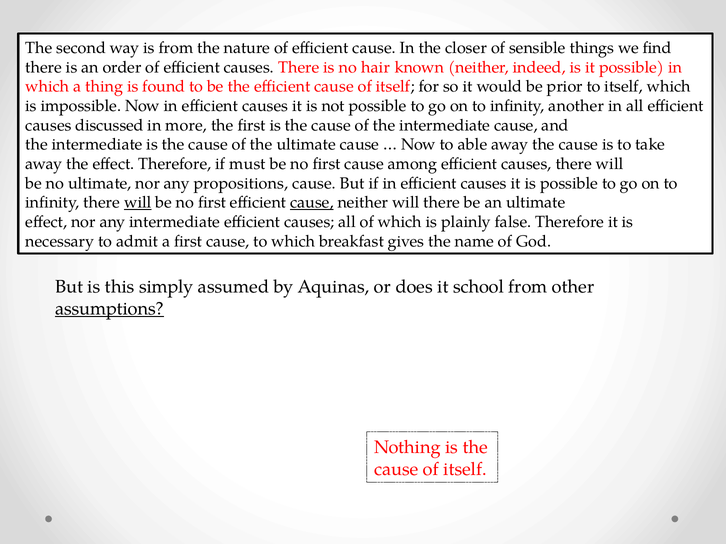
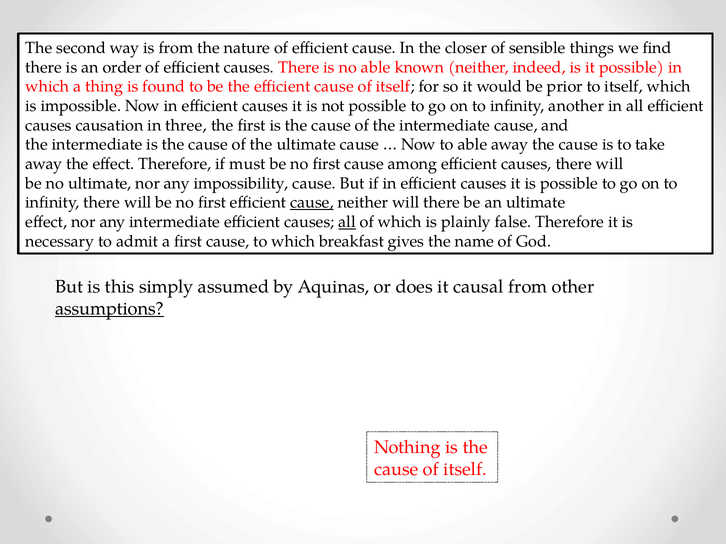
no hair: hair -> able (376, 67)
discussed: discussed -> causation (109, 125)
more: more -> three (186, 125)
propositions: propositions -> impossibility (241, 183)
will underline: present -> none (138, 203)
all underline: none -> present (347, 222)
school: school -> causal (478, 287)
